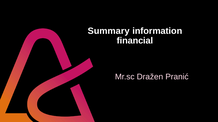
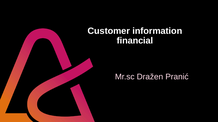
Summary: Summary -> Customer (109, 31)
